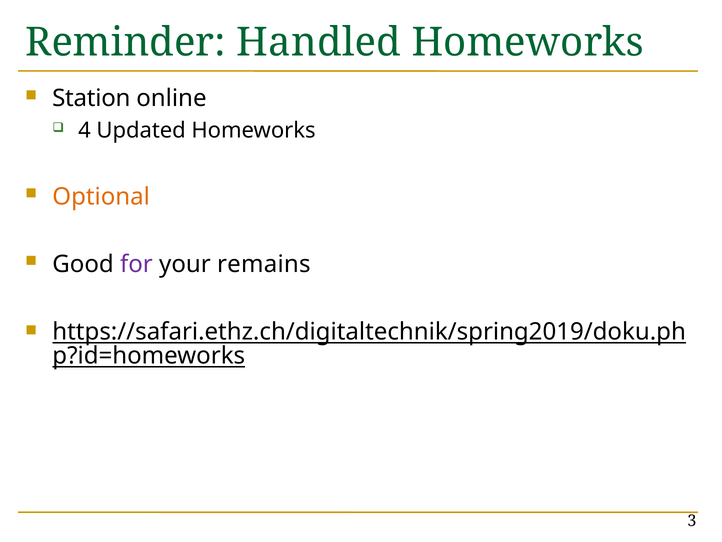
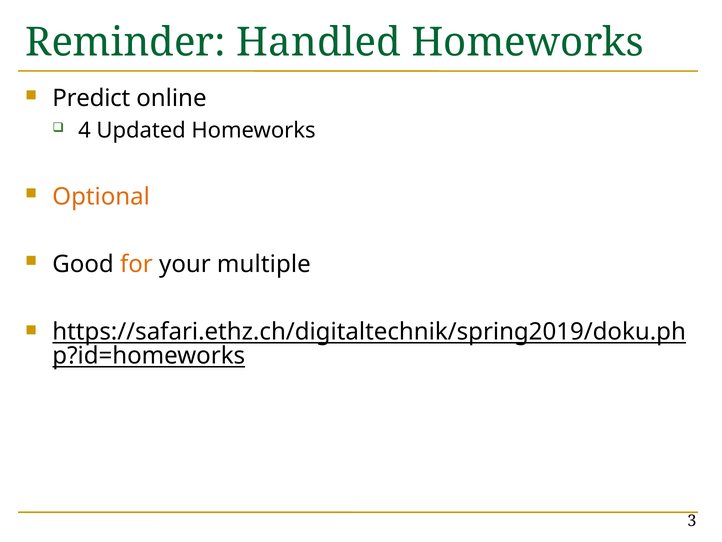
Station: Station -> Predict (91, 98)
for colour: purple -> orange (136, 264)
remains: remains -> multiple (264, 264)
